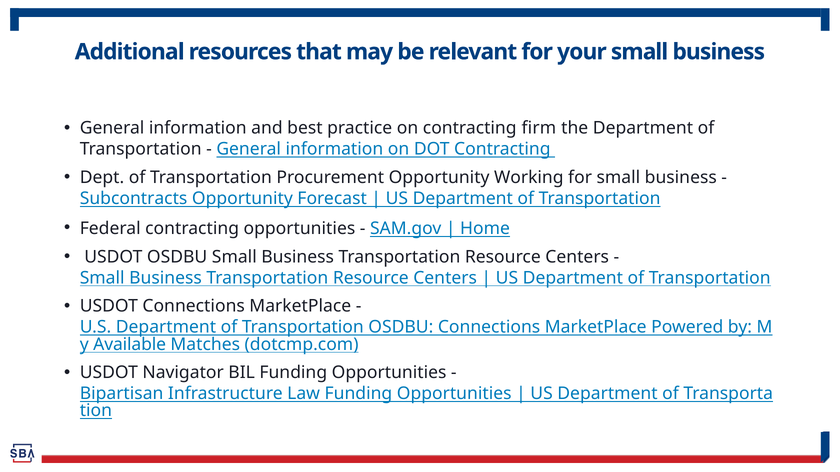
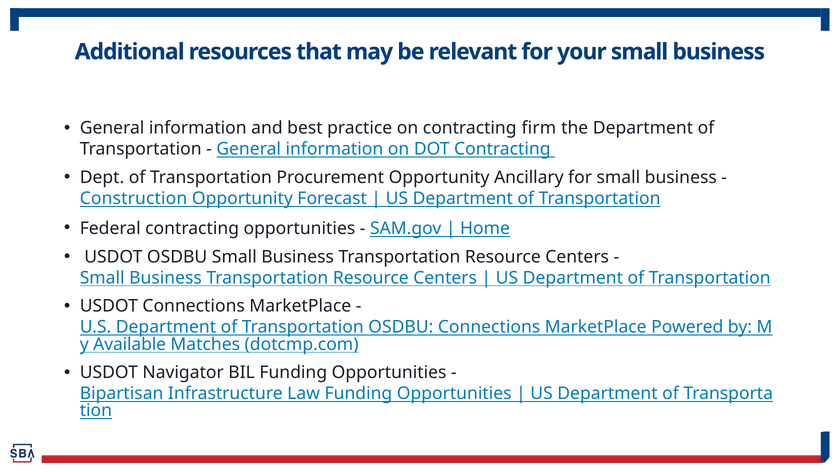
Working: Working -> Ancillary (529, 178)
Subcontracts: Subcontracts -> Construction (134, 199)
